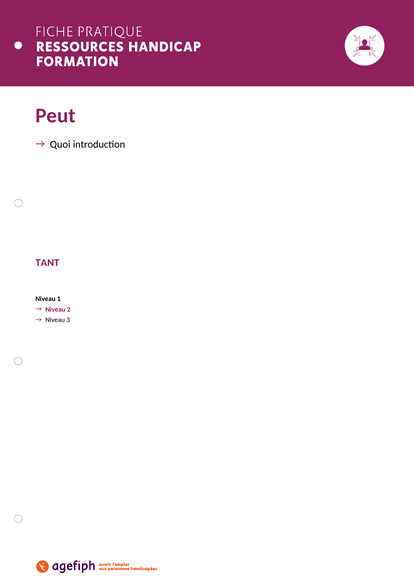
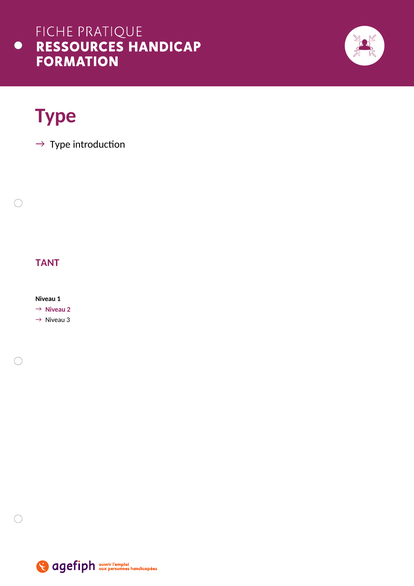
Peut: Peut -> Type (56, 116)
Quoi: Quoi -> Type (60, 144)
